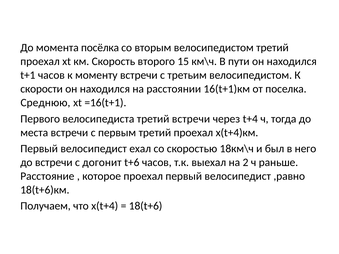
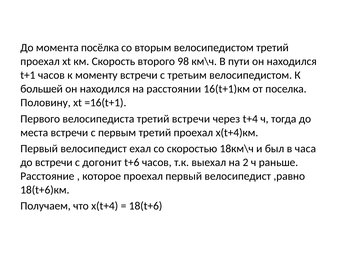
15: 15 -> 98 (183, 62)
скорости: скорости -> большей (42, 89)
Среднюю: Среднюю -> Половину (45, 103)
него: него -> часа (305, 149)
